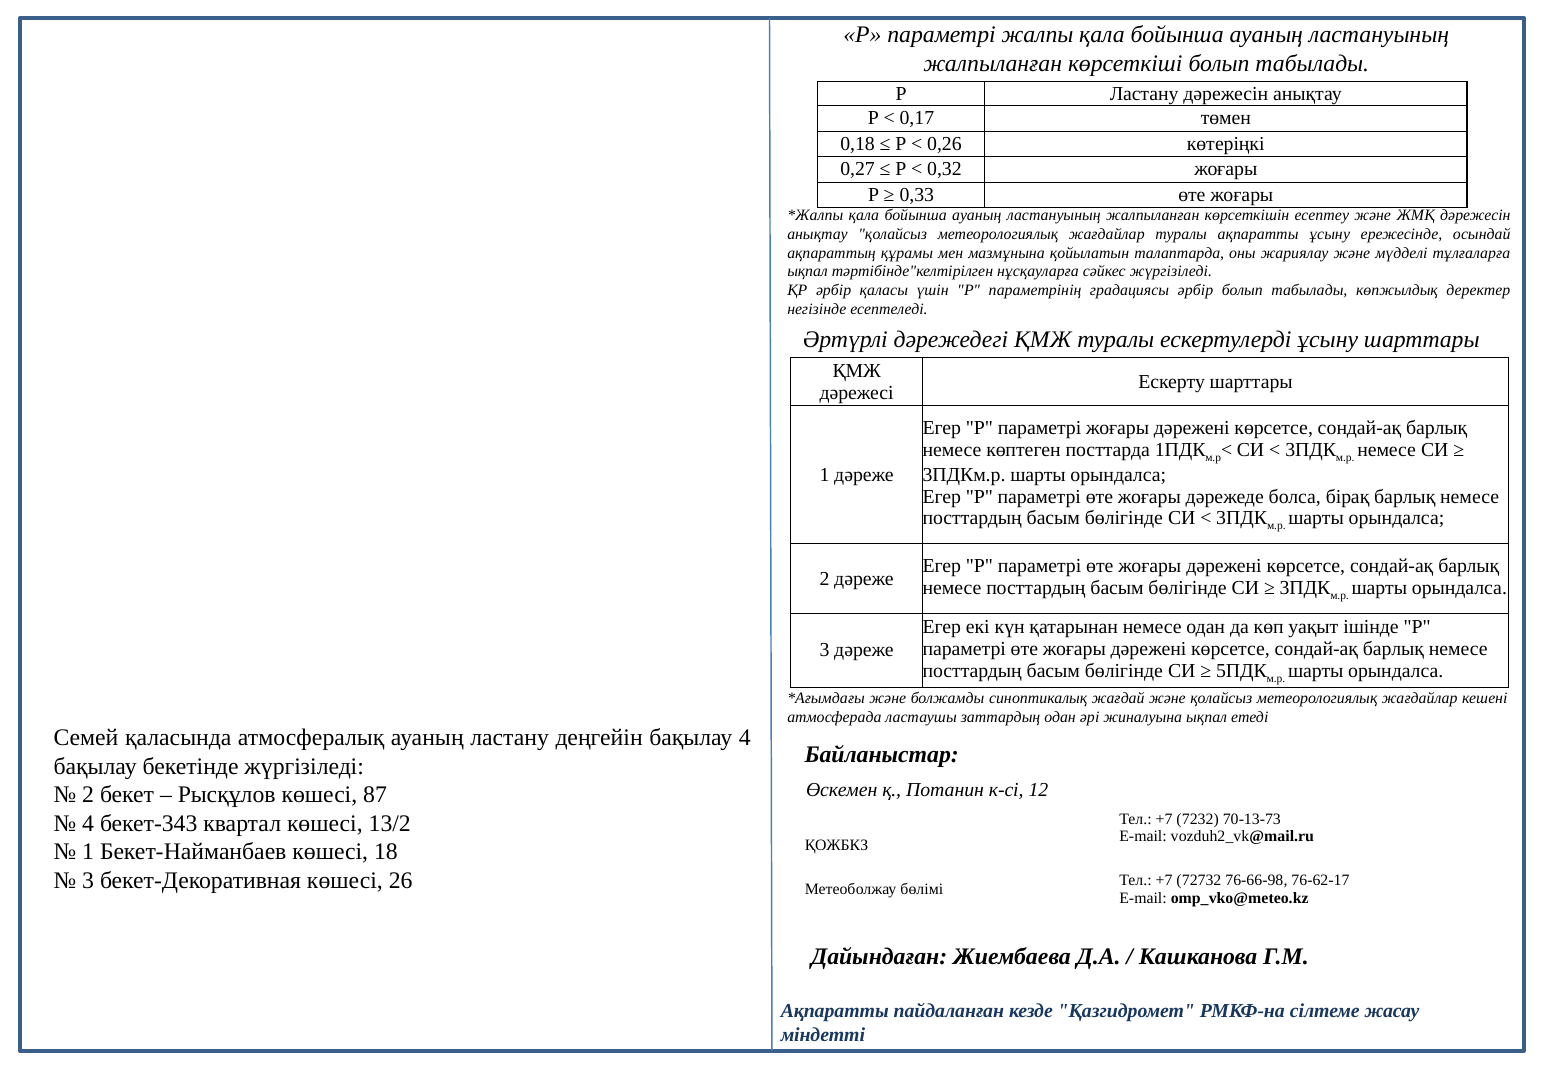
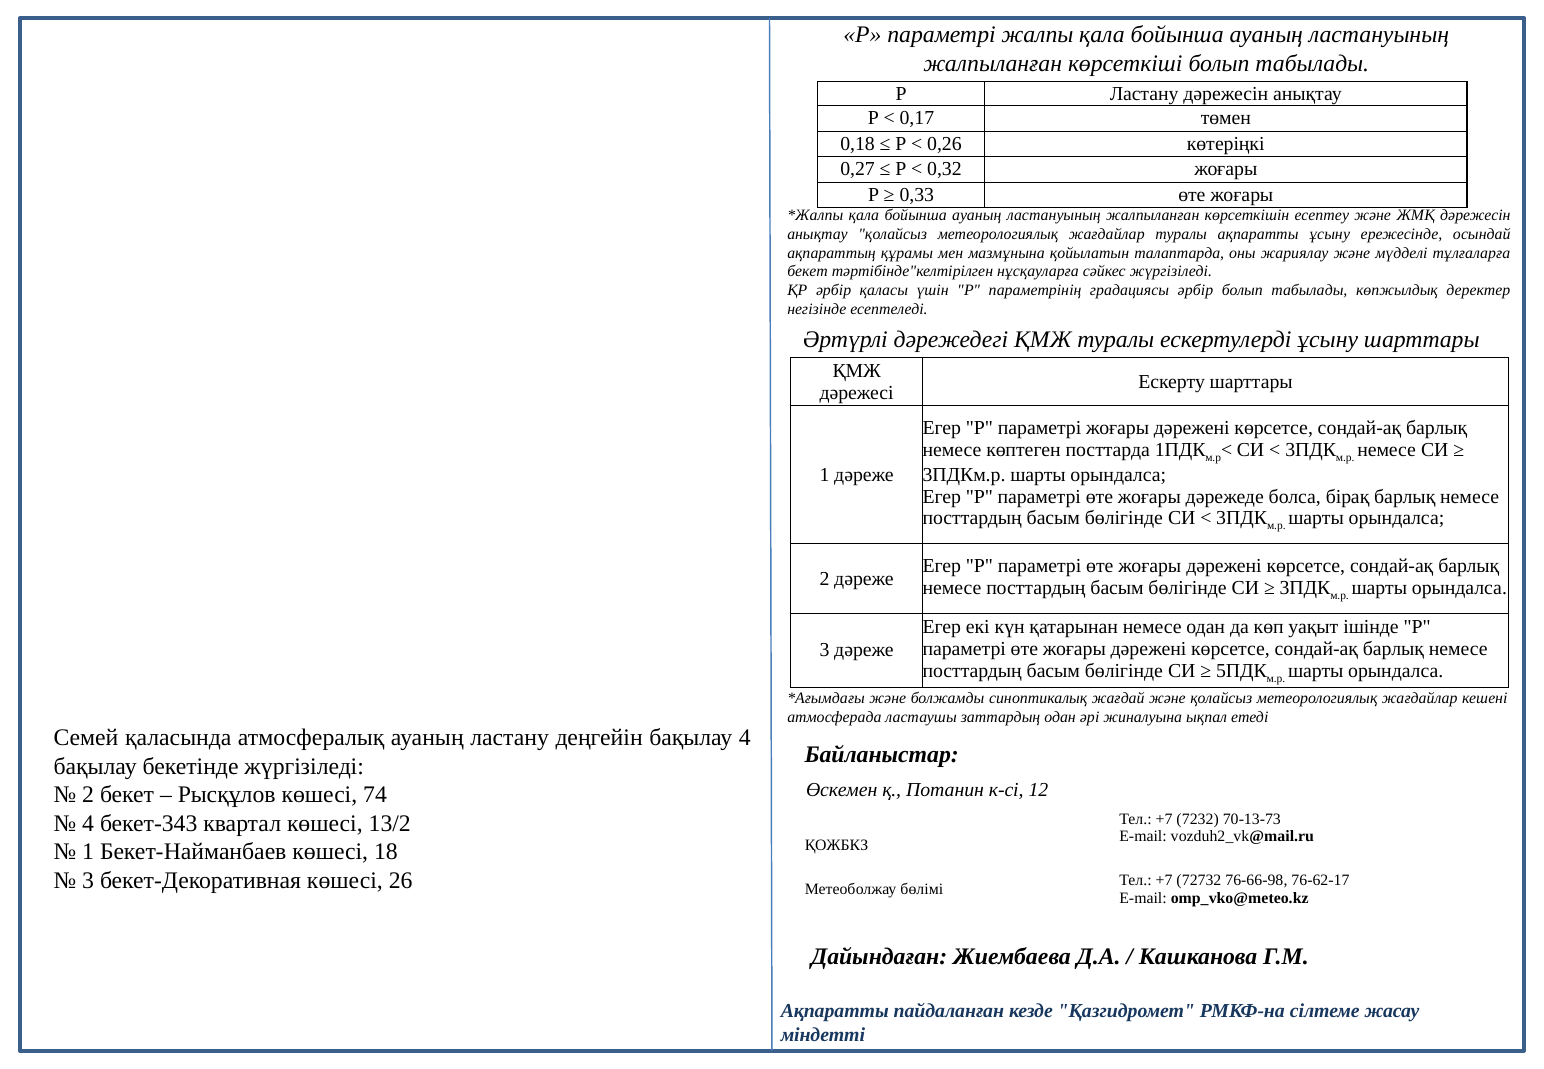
ықпал: ықпал -> бекет (808, 272)
87: 87 -> 74 (375, 795)
